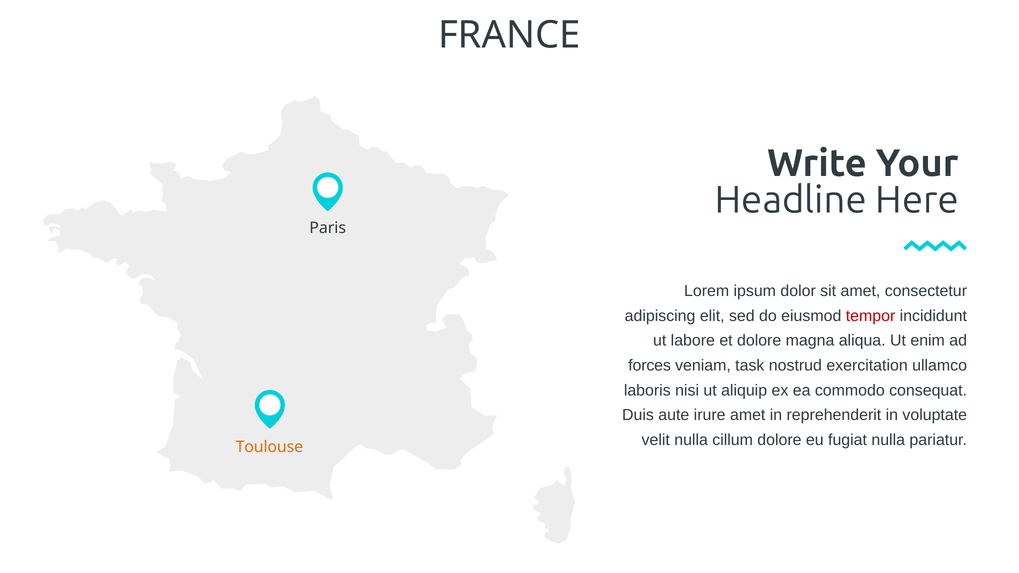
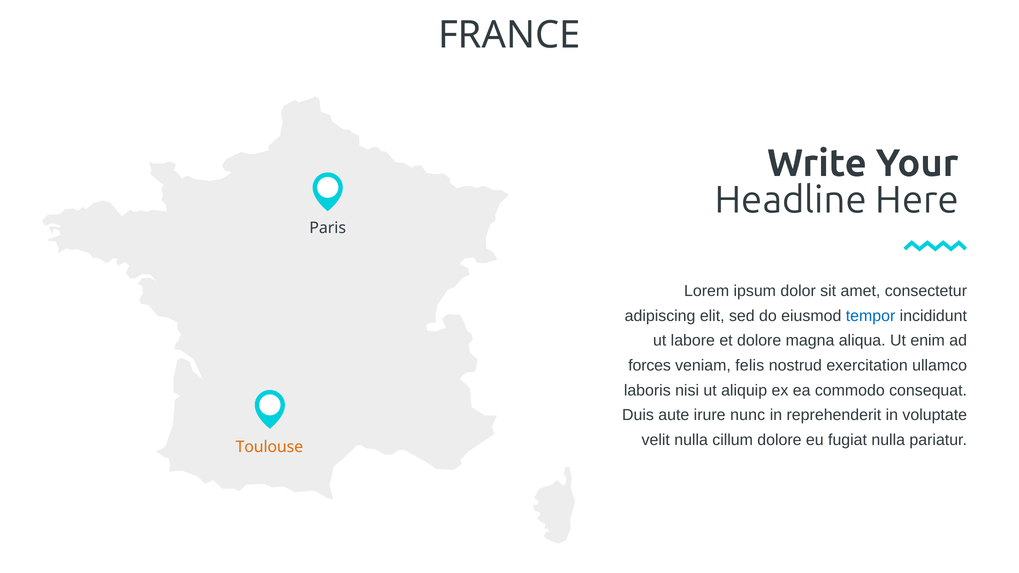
tempor colour: red -> blue (871, 316)
task: task -> felis (750, 366)
irure amet: amet -> nunc (748, 415)
